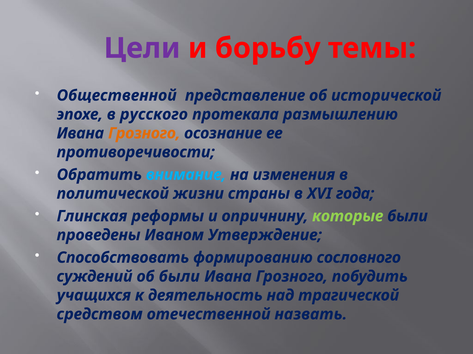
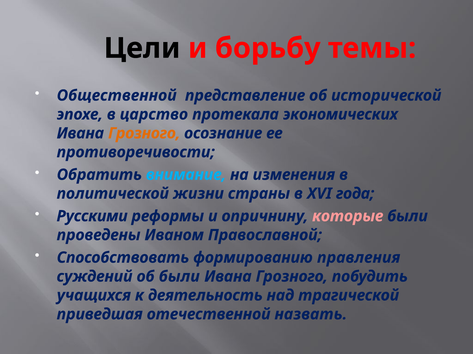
Цели colour: purple -> black (142, 48)
русского: русского -> царство (154, 115)
размышлению: размышлению -> экономических (340, 115)
Глинская: Глинская -> Русскими (92, 217)
которые colour: light green -> pink (348, 217)
Утверждение: Утверждение -> Православной (265, 235)
сословного: сословного -> правления (359, 258)
средством: средством -> приведшая (100, 315)
